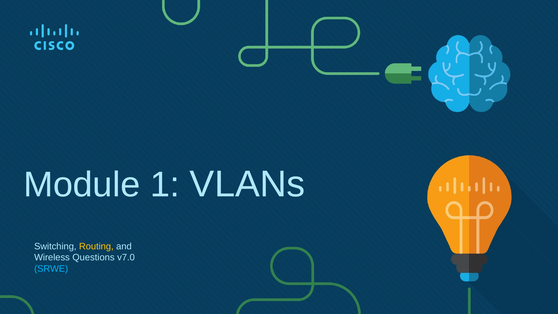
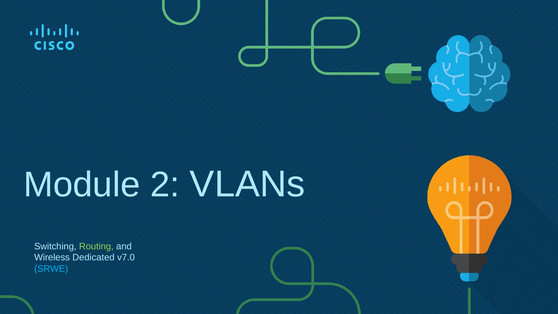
1: 1 -> 2 (165, 185)
Routing colour: yellow -> light green (96, 246)
Questions: Questions -> Dedicated (93, 257)
